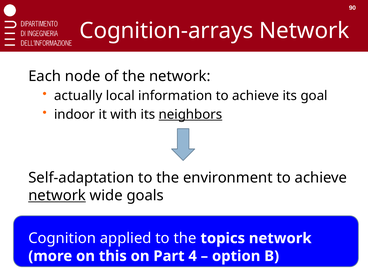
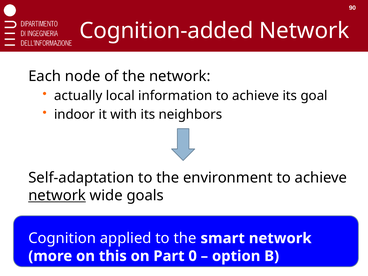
Cognition-arrays: Cognition-arrays -> Cognition-added (166, 31)
neighbors underline: present -> none (190, 114)
topics: topics -> smart (223, 238)
4: 4 -> 0 (193, 256)
